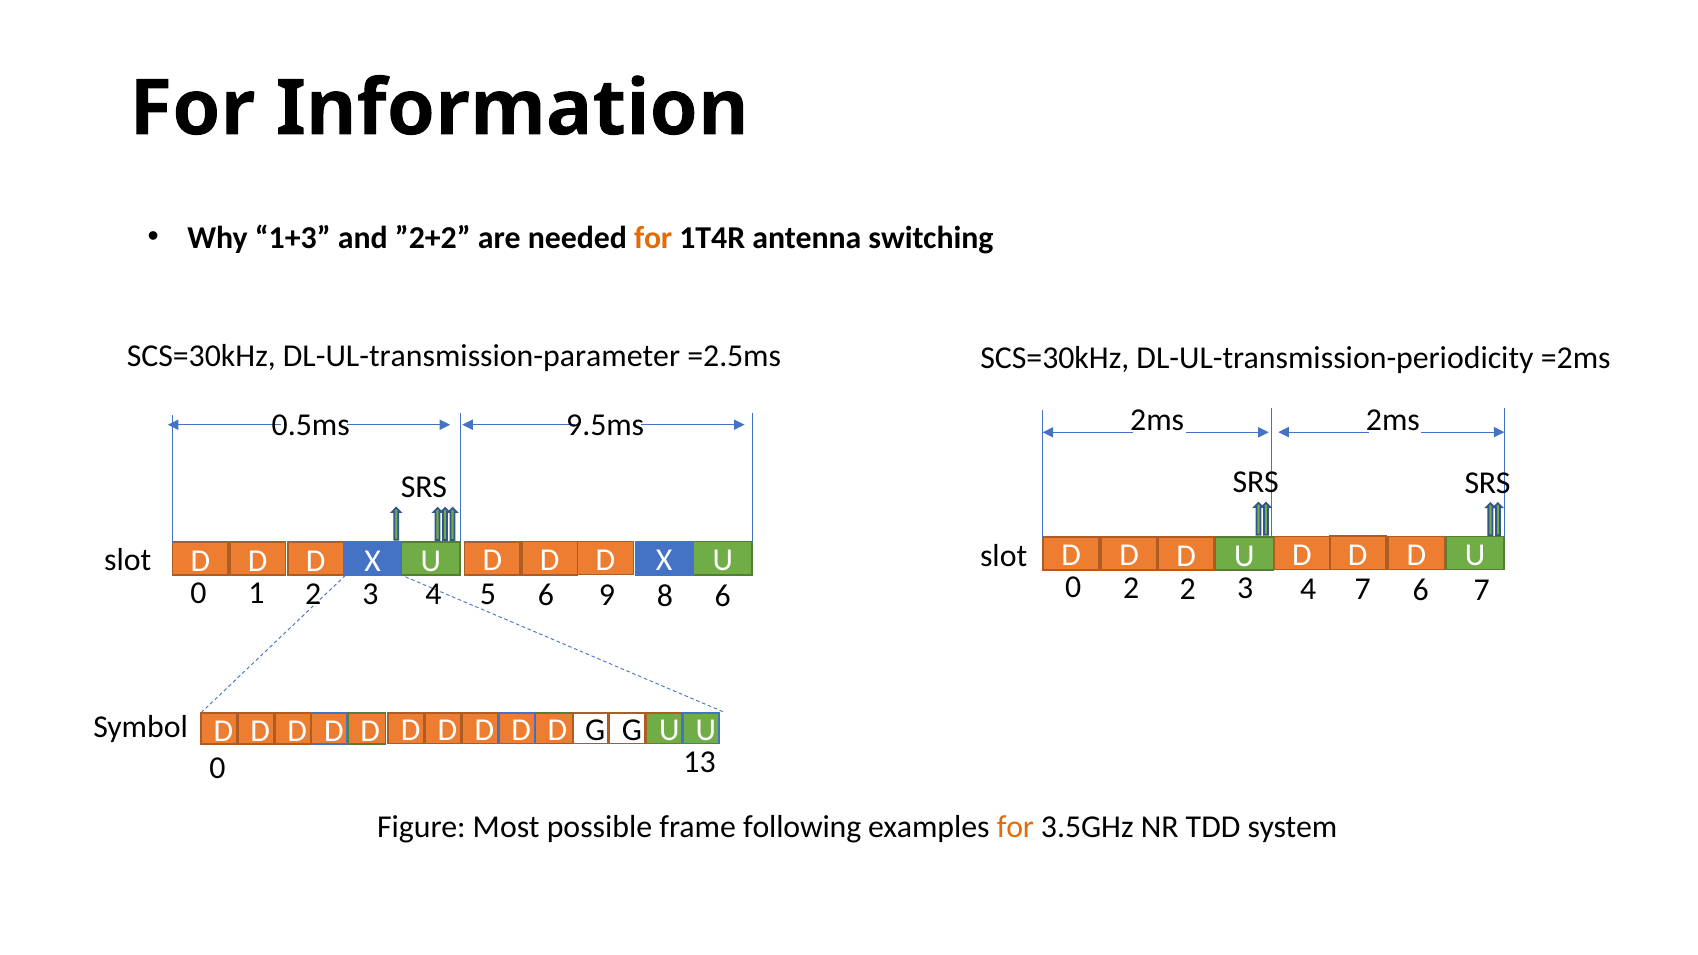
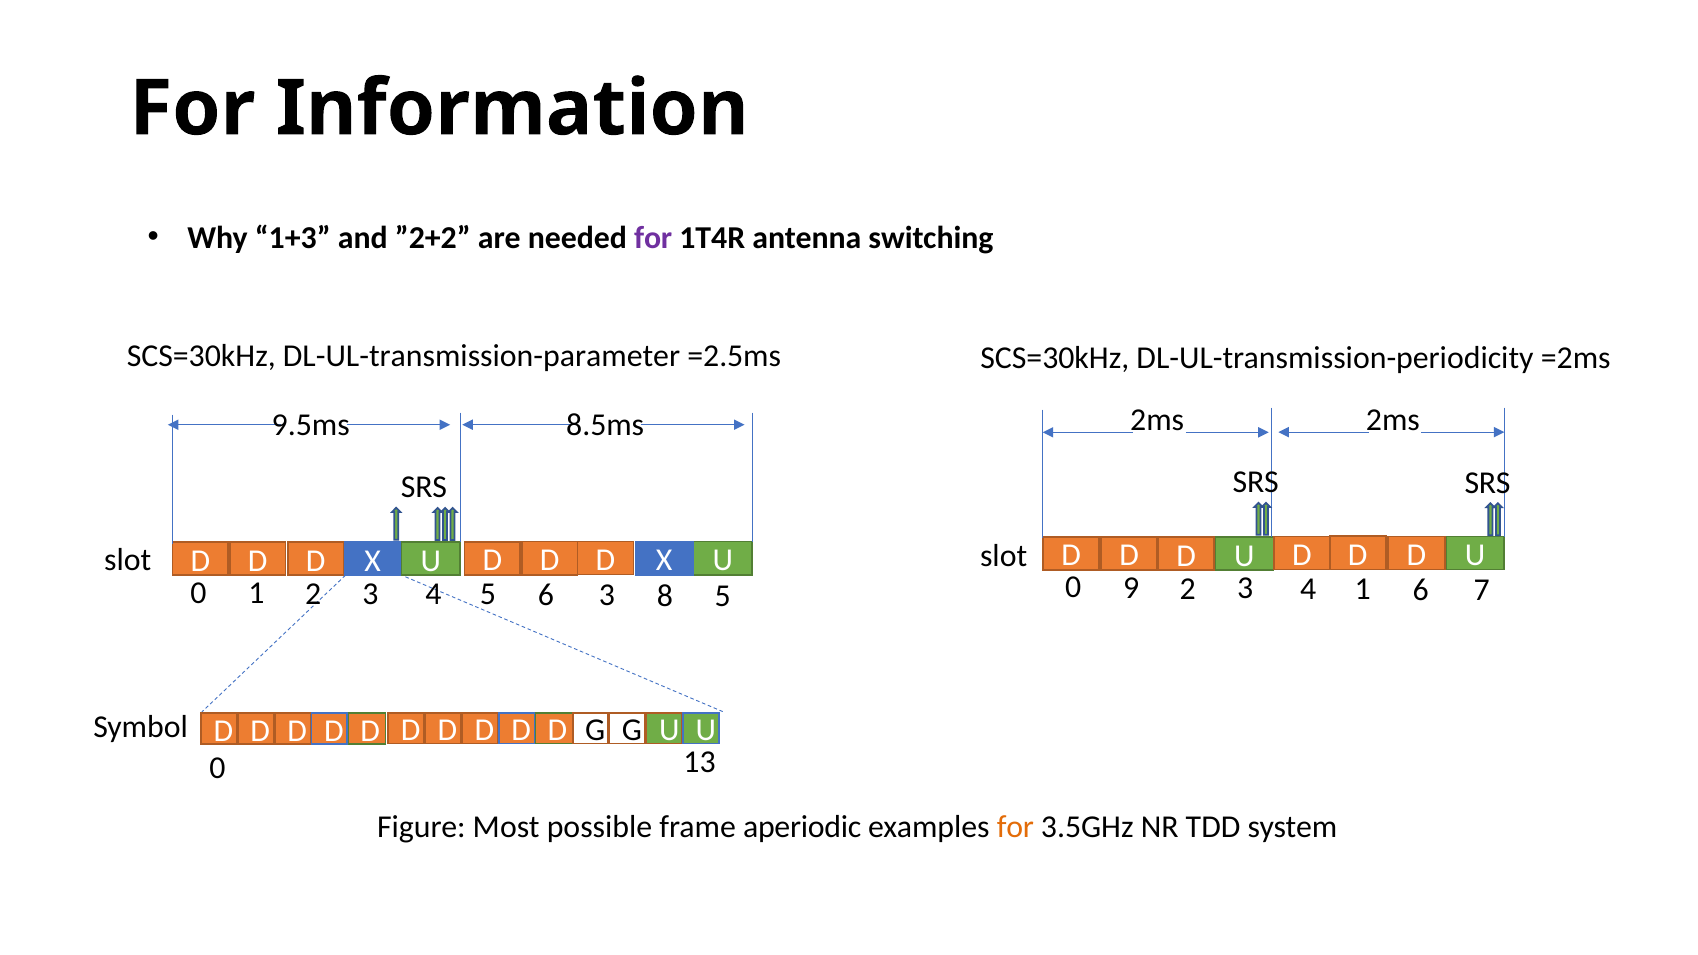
for colour: orange -> purple (653, 238)
9.5ms: 9.5ms -> 8.5ms (605, 425)
0.5ms: 0.5ms -> 9.5ms (311, 425)
0 2: 2 -> 9 (1131, 588)
4 7: 7 -> 1 (1363, 589)
6 6: 6 -> 5 (723, 596)
3 9: 9 -> 3 (607, 595)
following: following -> aperiodic (802, 827)
